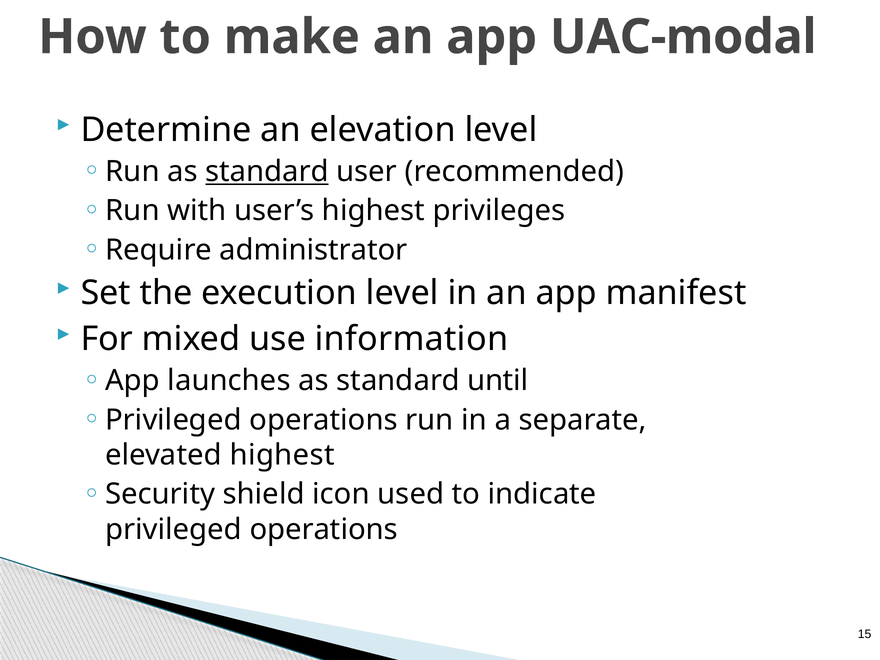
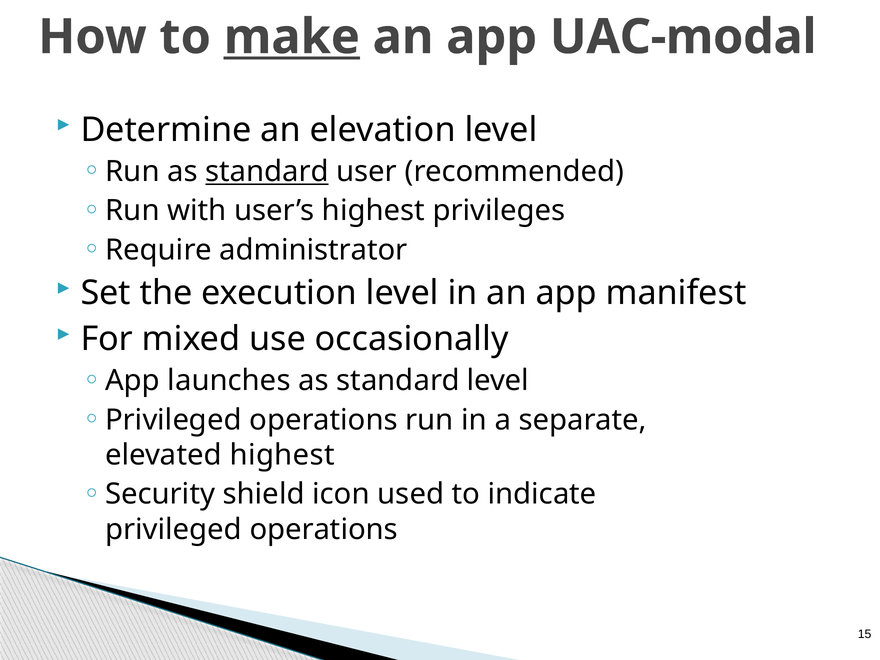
make underline: none -> present (292, 37)
information: information -> occasionally (412, 339)
standard until: until -> level (498, 381)
